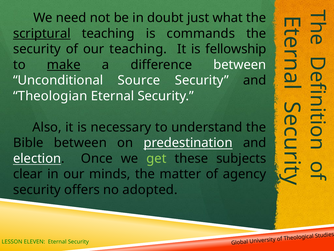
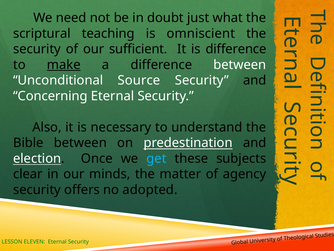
scriptural underline: present -> none (42, 33)
commands: commands -> omniscient (201, 33)
our teaching: teaching -> sufficient (138, 49)
is fellowship: fellowship -> difference (236, 49)
Theologian: Theologian -> Concerning (50, 96)
get colour: light green -> light blue (156, 158)
